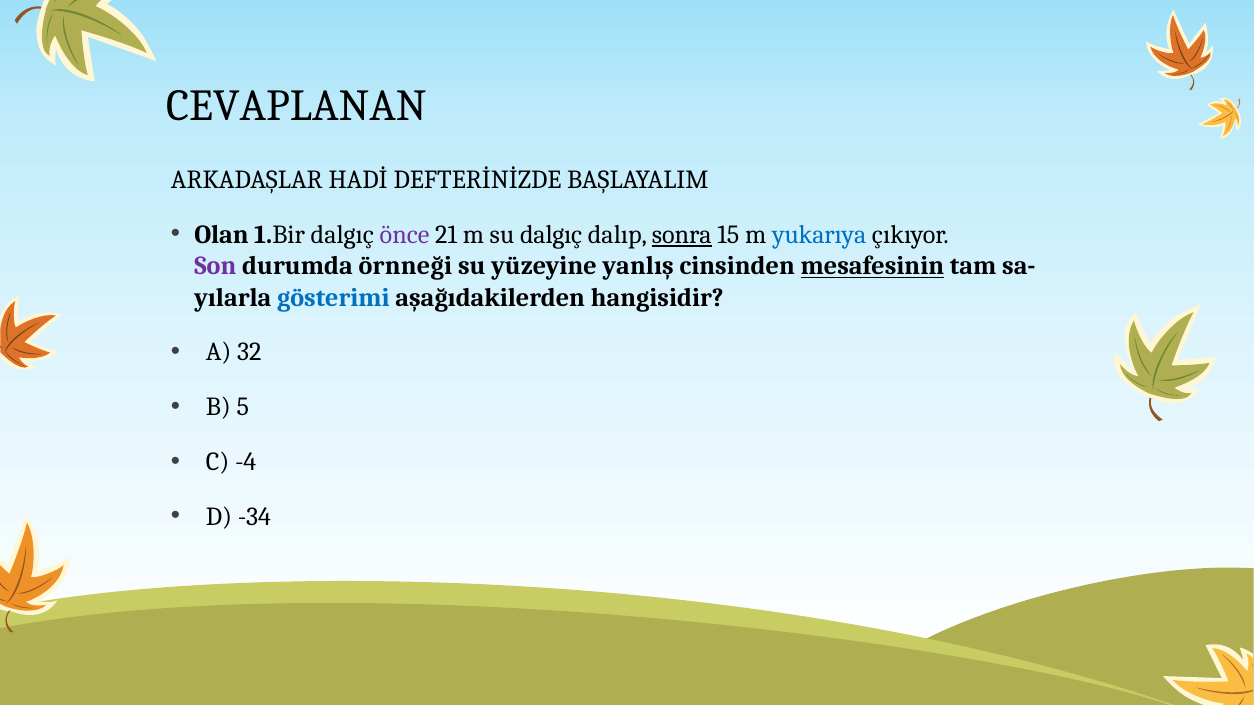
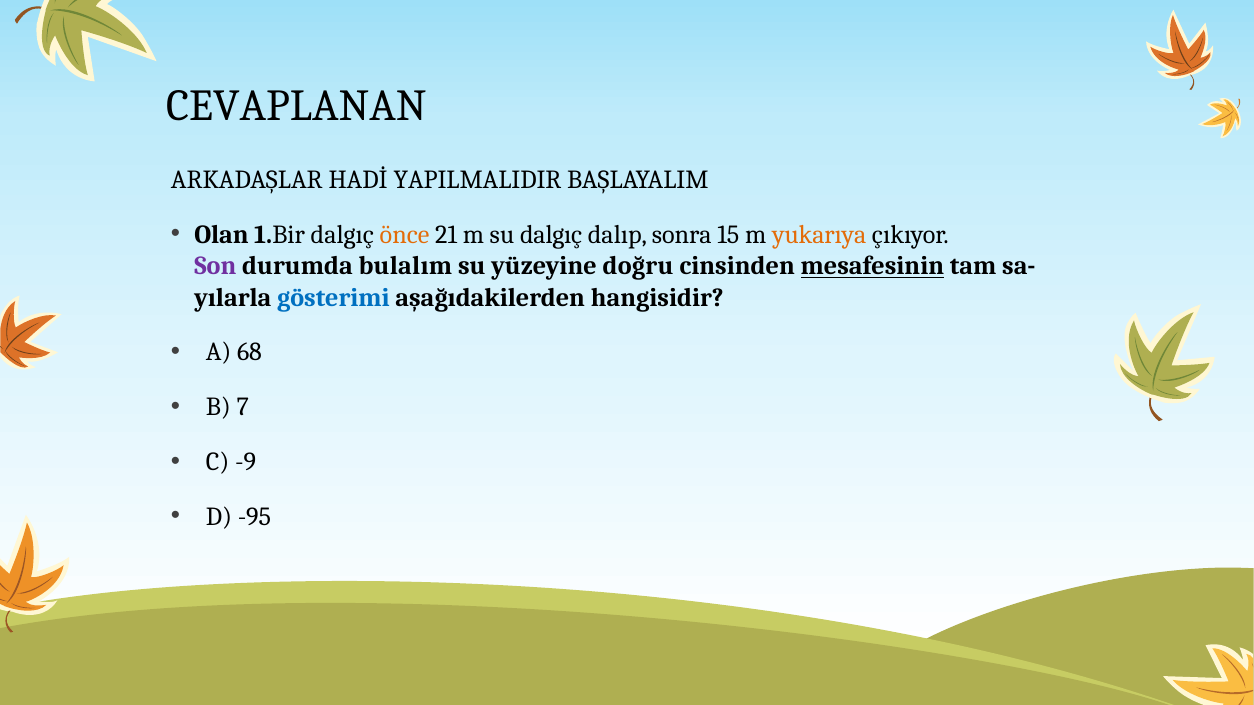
DEFTERİNİZDE: DEFTERİNİZDE -> YAPILMALIDIR (478, 180)
önce colour: purple -> orange (405, 235)
sonra underline: present -> none (682, 235)
yukarıya colour: blue -> orange (819, 235)
örnneği: örnneği -> bulalım (405, 266)
yanlış: yanlış -> doğru (638, 266)
32: 32 -> 68 (249, 352)
5: 5 -> 7 (243, 407)
-4: -4 -> -9 (246, 462)
-34: -34 -> -95 (254, 517)
